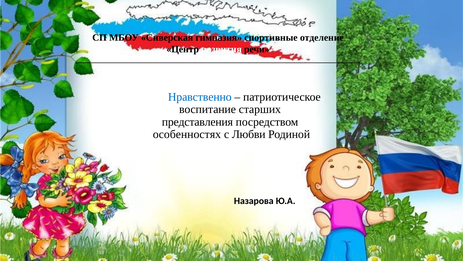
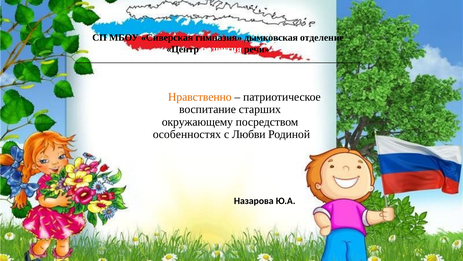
спортивные: спортивные -> дымковская (271, 38)
Нравственно colour: blue -> orange (200, 97)
представления: представления -> окружающему (197, 122)
